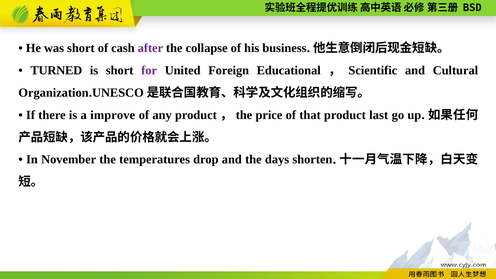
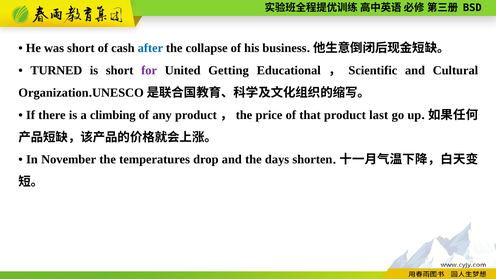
after colour: purple -> blue (150, 48)
Foreign: Foreign -> Getting (229, 70)
improve: improve -> climbing (113, 115)
